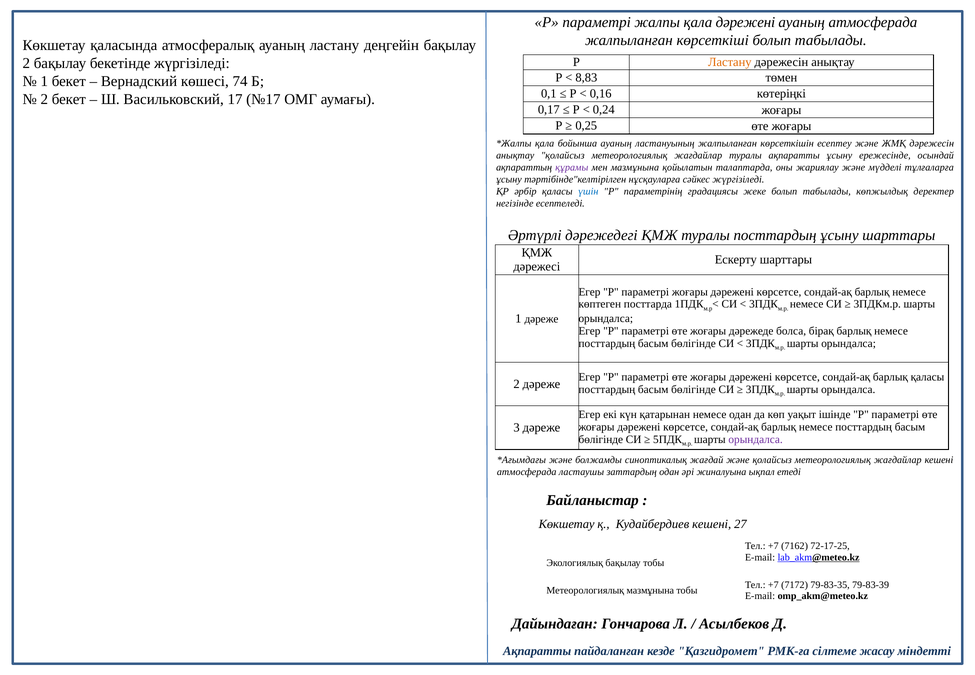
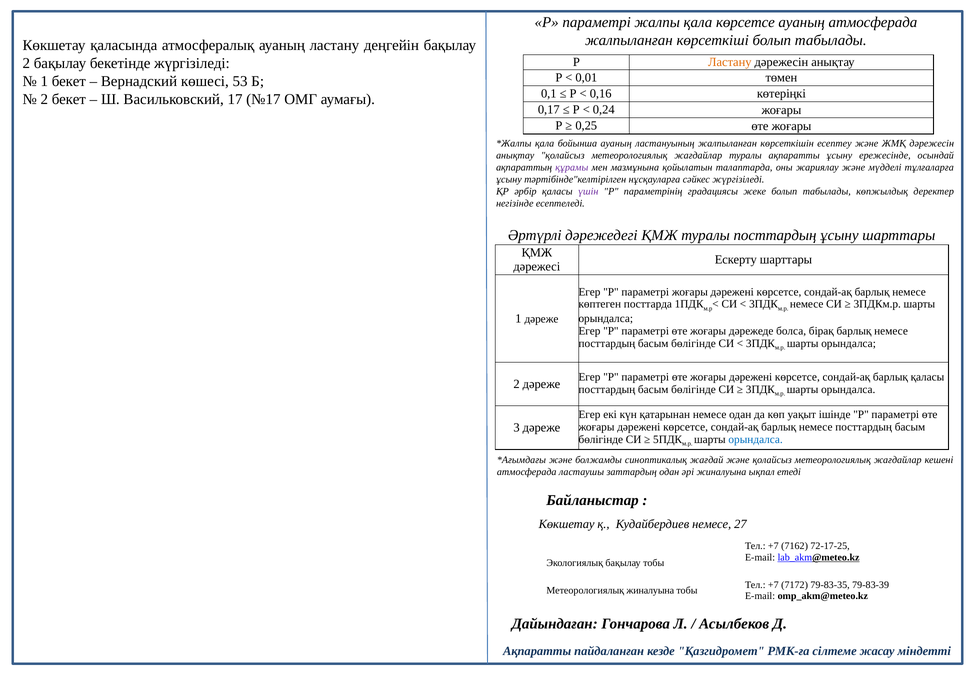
қала дәрежені: дәрежені -> көрсетсе (745, 22)
8,83: 8,83 -> 0,01 (586, 78)
74: 74 -> 53 (240, 81)
үшін colour: blue -> purple (588, 191)
орындалса colour: purple -> blue (756, 439)
Кудайбердиев кешені: кешені -> немесе (712, 524)
Метеорологиялық мазмұнына: мазмұнына -> жиналуына (650, 591)
